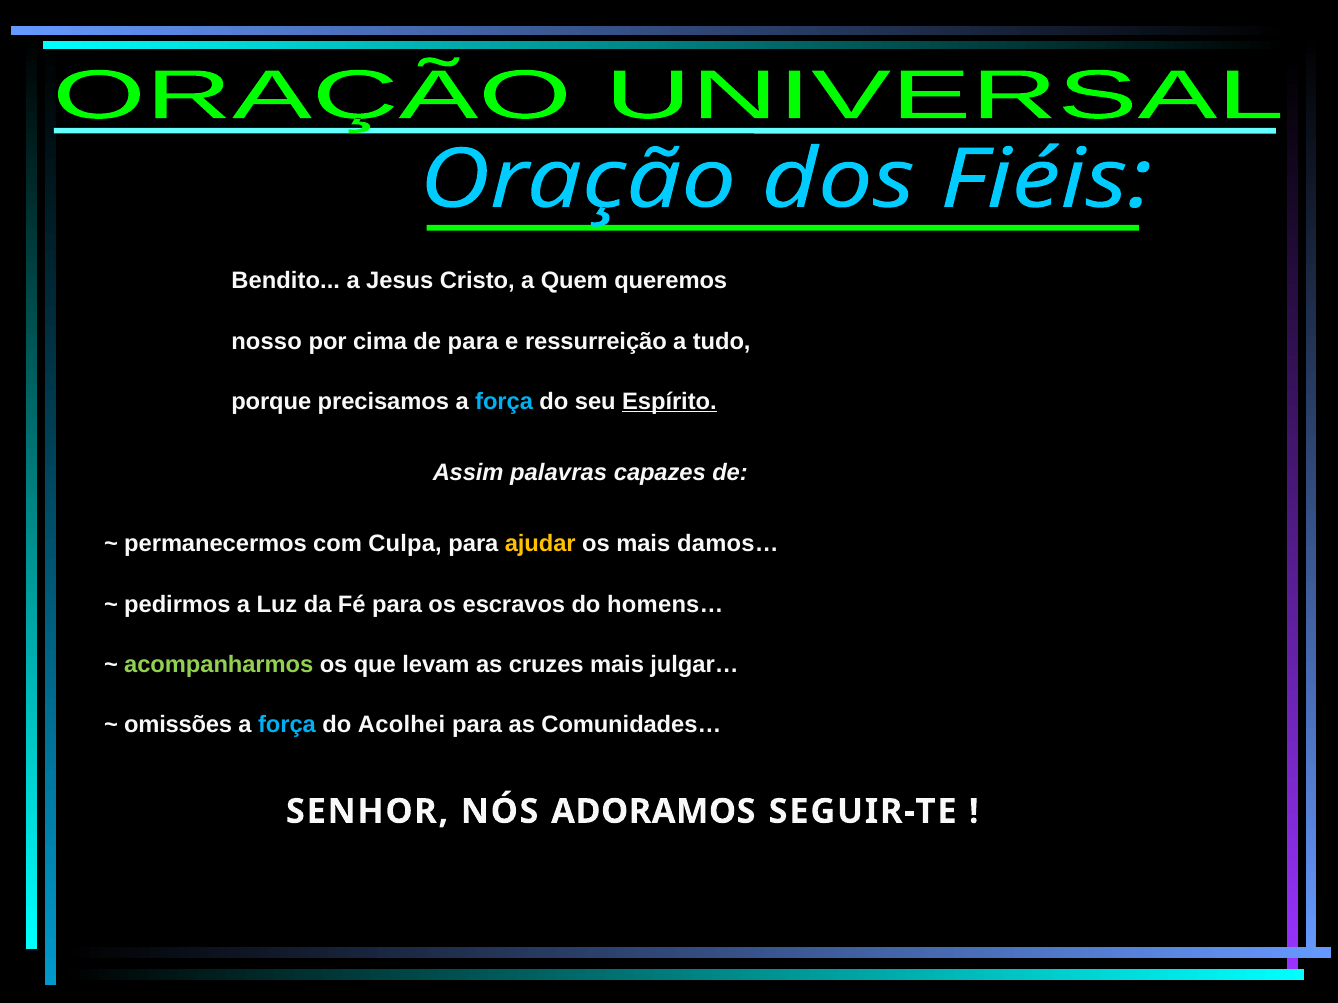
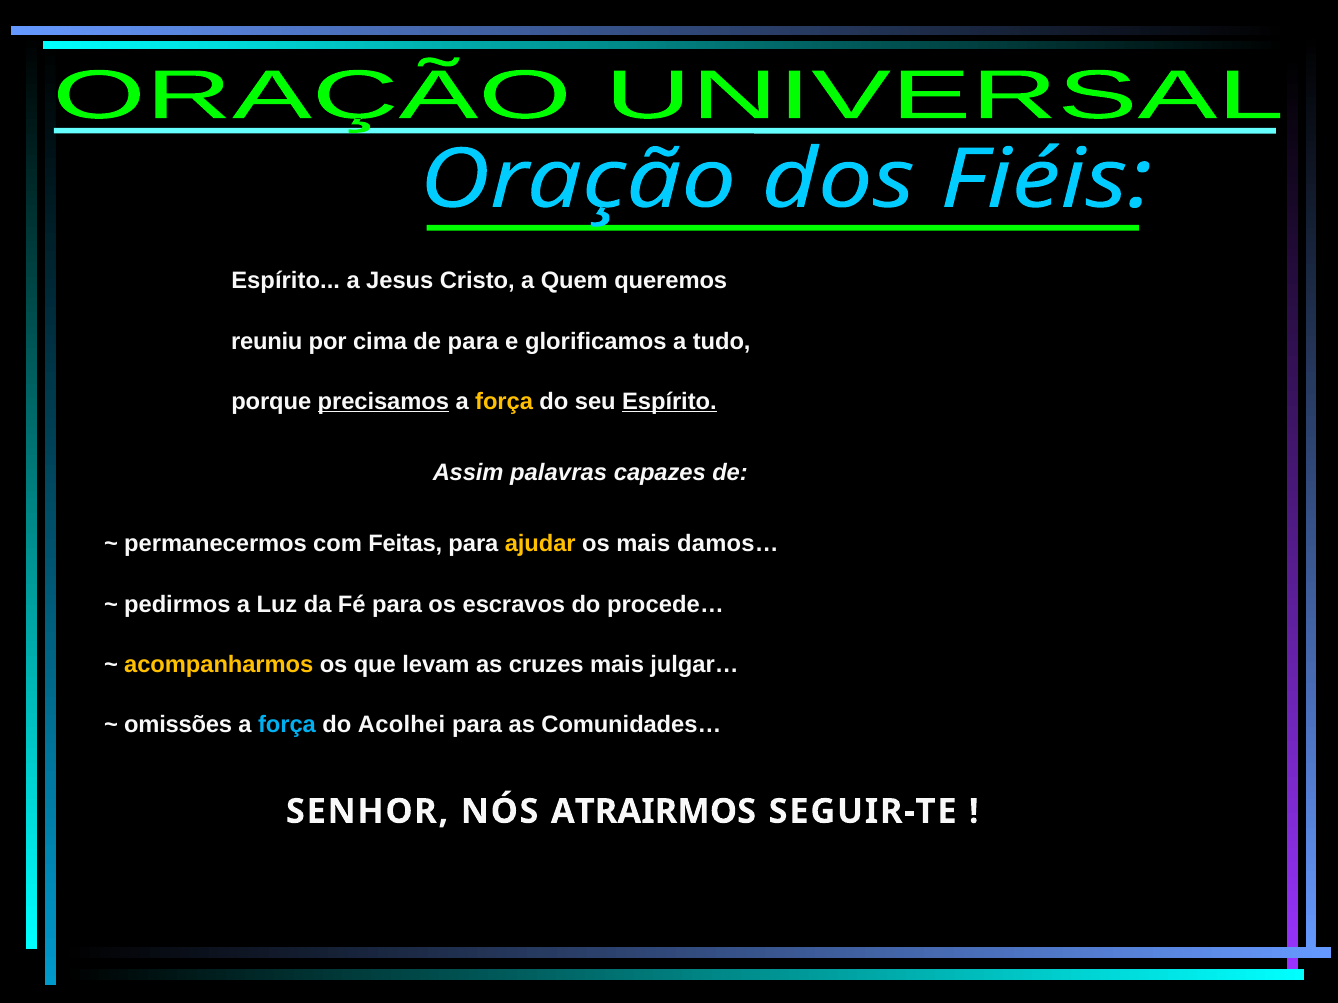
Bendito: Bendito -> Espírito (286, 281)
nosso: nosso -> reuniu (267, 342)
ressurreição: ressurreição -> glorificamos (596, 342)
precisamos underline: none -> present (383, 402)
força colour: light blue -> yellow (504, 402)
Culpa: Culpa -> Feitas (405, 544)
homens…: homens… -> procede… (665, 605)
acompanharmos colour: light green -> yellow (219, 665)
ADORAMOS: ADORAMOS -> ATRAIRMOS (654, 812)
